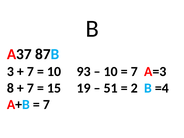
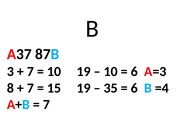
10 93: 93 -> 19 (84, 71)
7: 7 -> 6 (134, 71)
51: 51 -> 35 (111, 88)
2: 2 -> 6 (134, 88)
